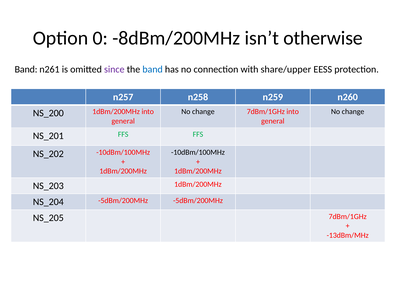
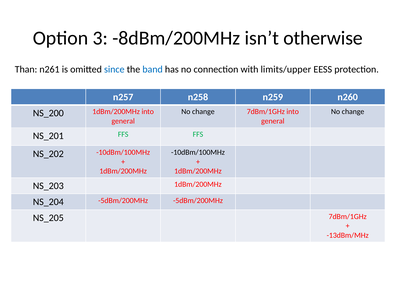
0: 0 -> 3 (100, 38)
Band: Band -> Than (26, 69)
since colour: purple -> blue (114, 69)
share/upper: share/upper -> limits/upper (286, 69)
